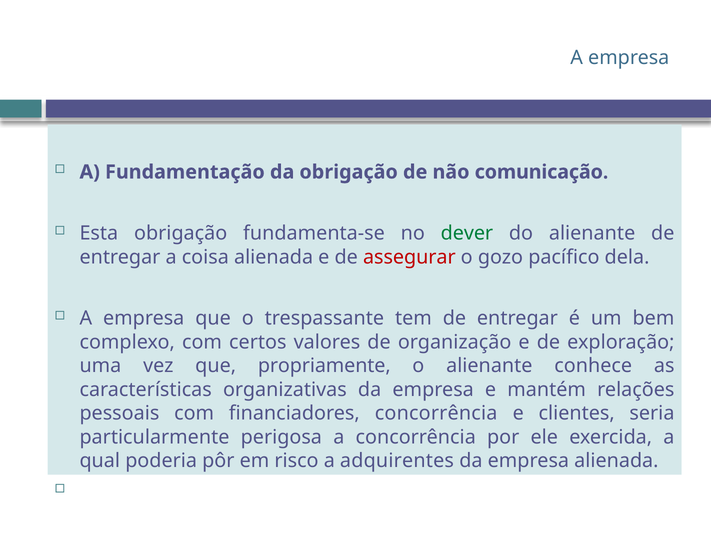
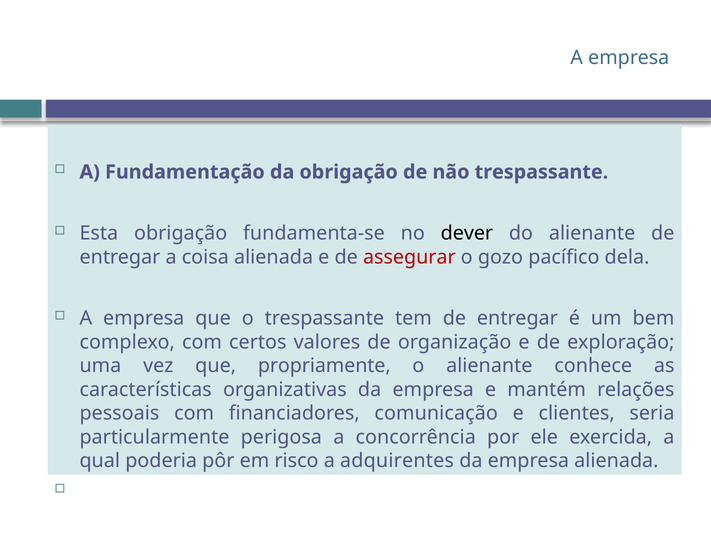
não comunicação: comunicação -> trespassante (541, 172)
dever colour: green -> black (467, 233)
financiadores concorrência: concorrência -> comunicação (436, 413)
